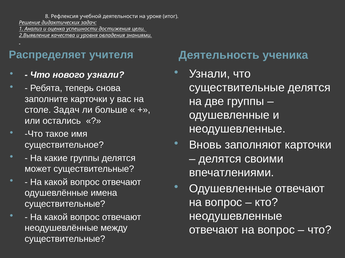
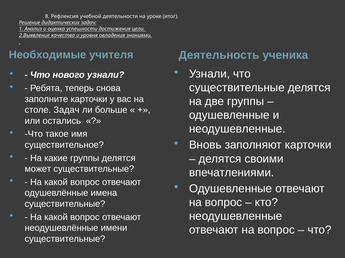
Распределяет: Распределяет -> Необходимые (47, 55)
между: между -> имени (114, 229)
